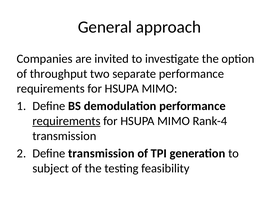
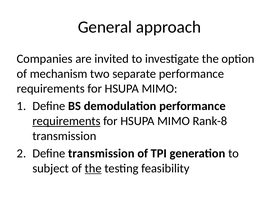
throughput: throughput -> mechanism (59, 73)
Rank-4: Rank-4 -> Rank-8 (210, 121)
the underline: none -> present (93, 168)
